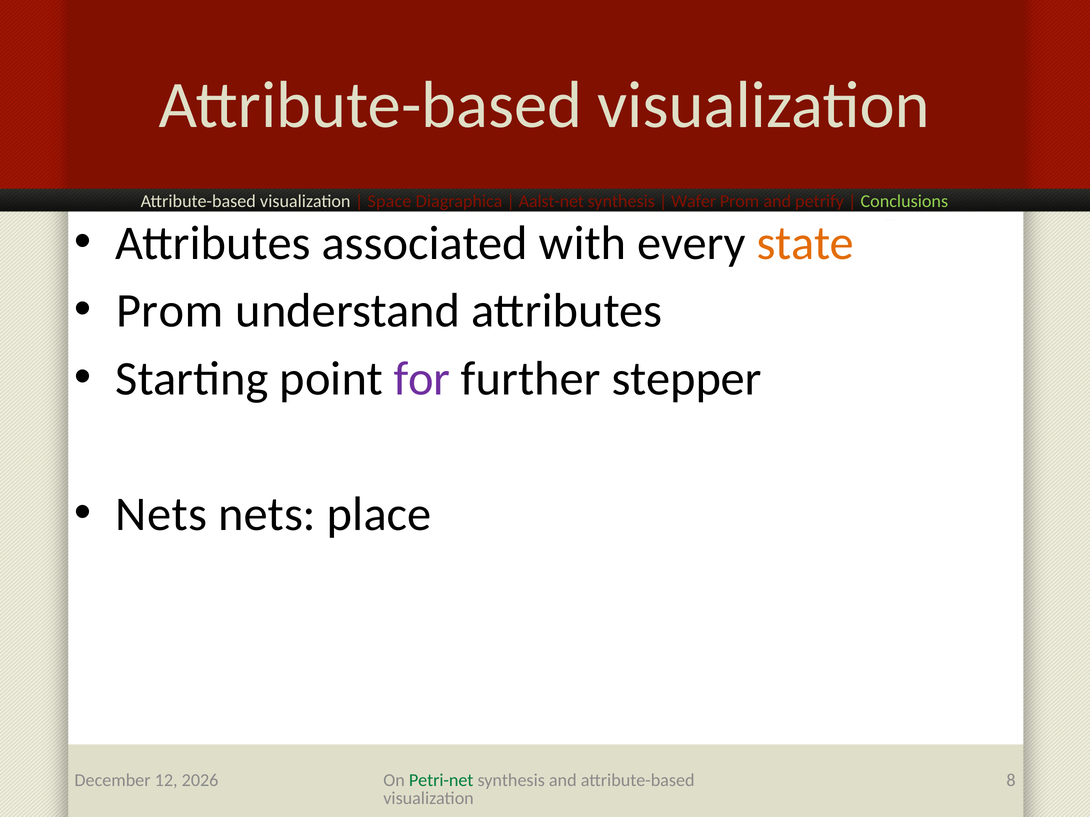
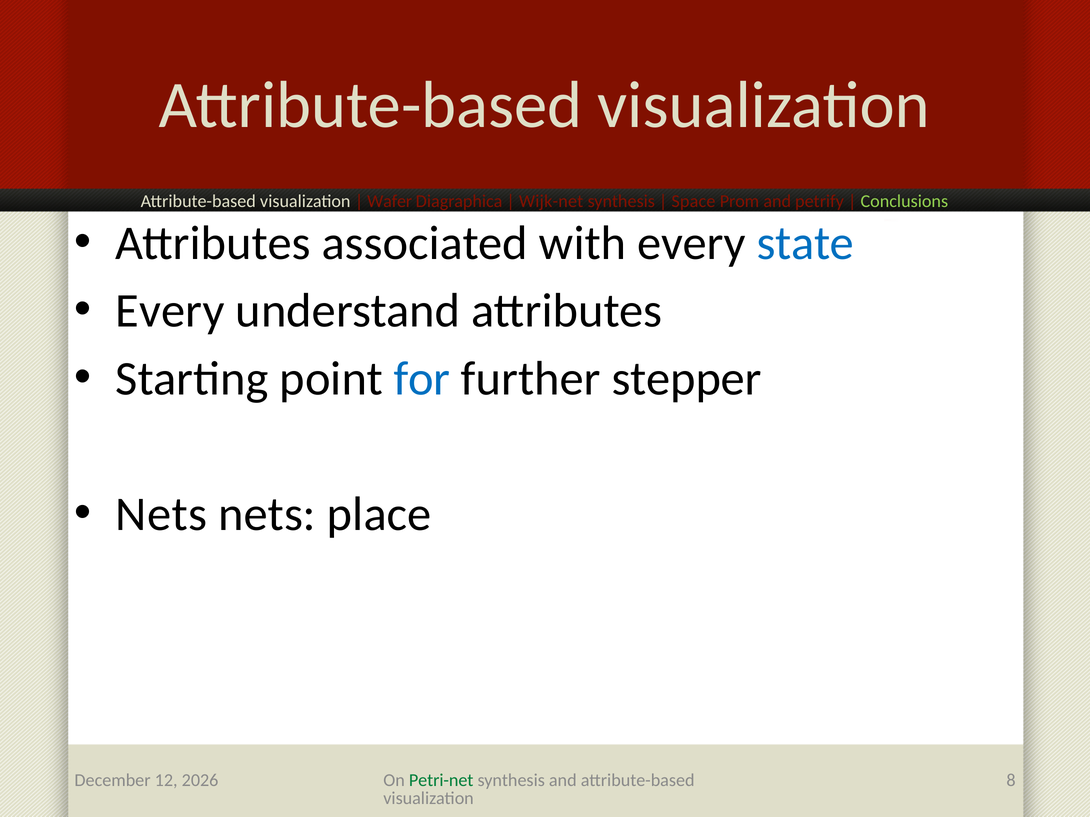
Space: Space -> Wafer (390, 201)
Aalst-net: Aalst-net -> Wijk-net (551, 201)
Wafer: Wafer -> Space (693, 201)
state colour: orange -> blue (805, 243)
Prom: Prom -> Every (170, 311)
for colour: purple -> blue (422, 379)
